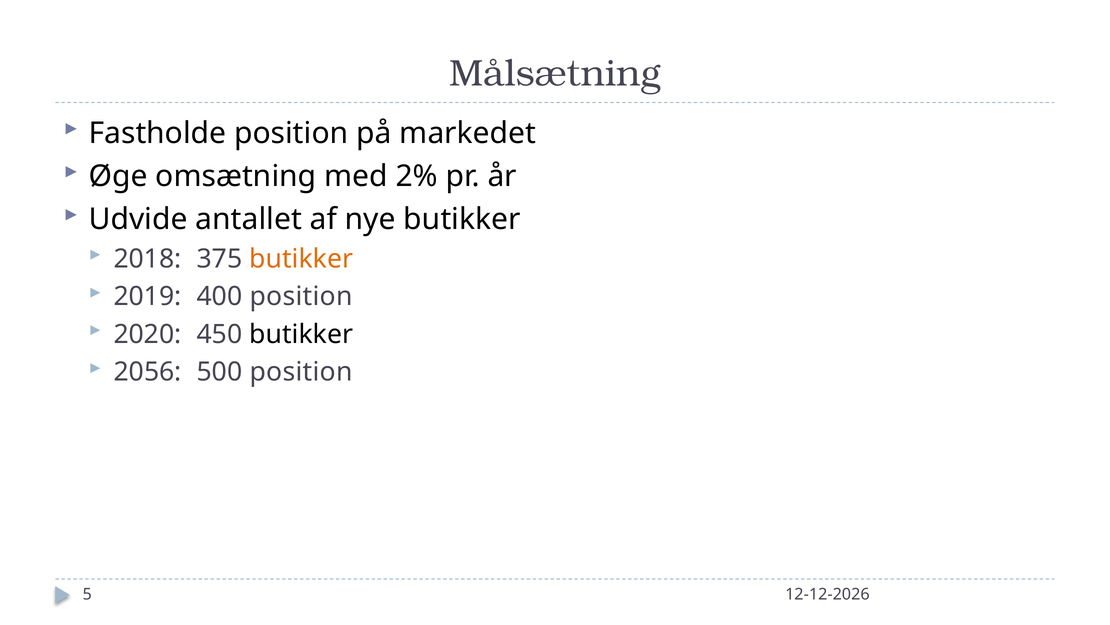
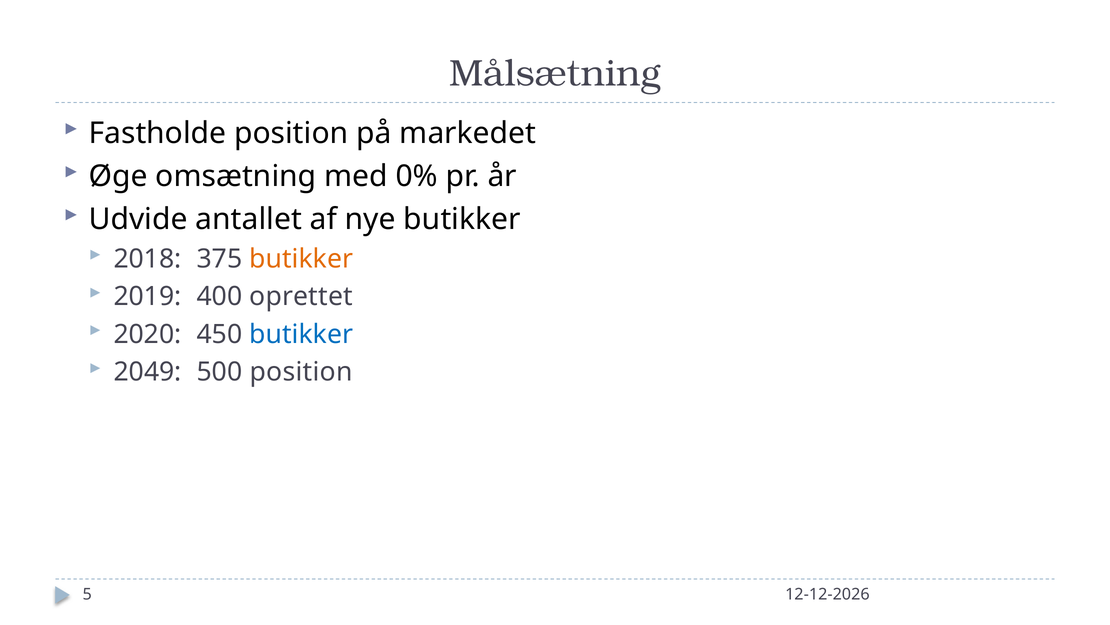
2%: 2% -> 0% (417, 176)
400 position: position -> oprettet (301, 296)
butikker colour: black -> blue (301, 334)
2056: 2056 -> 2049 (148, 372)
